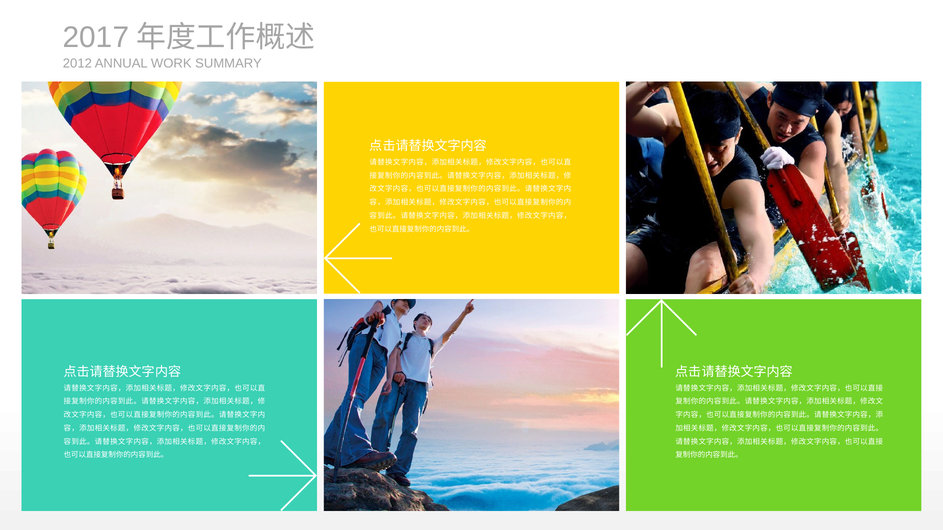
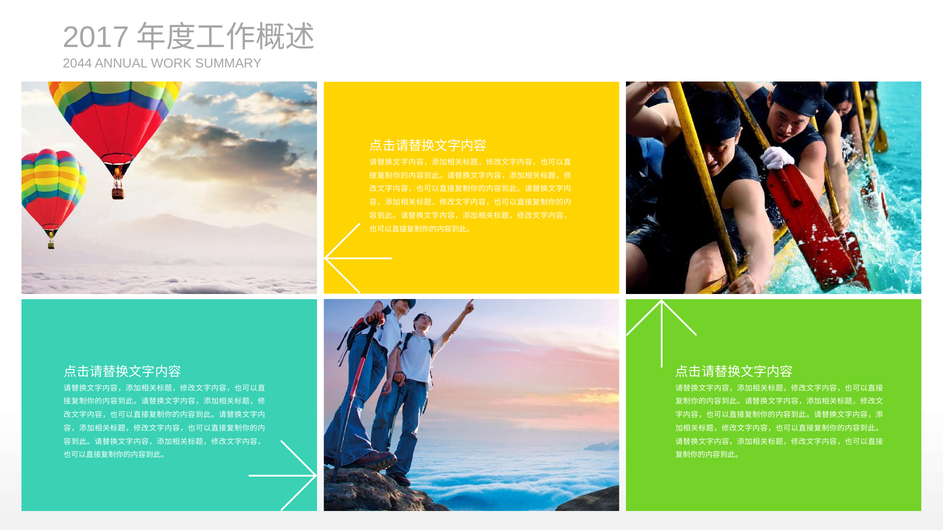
2012: 2012 -> 2044 (77, 63)
